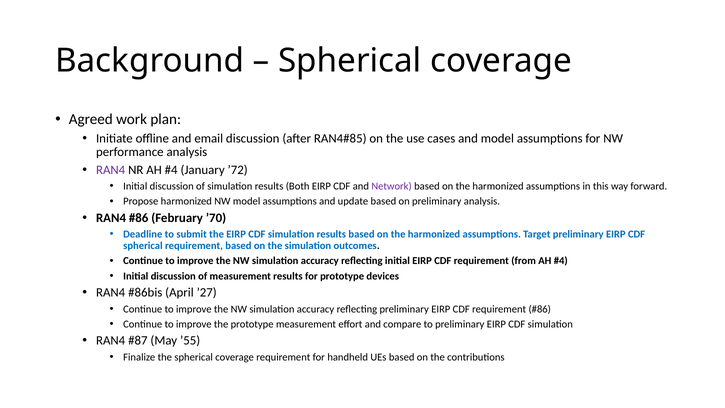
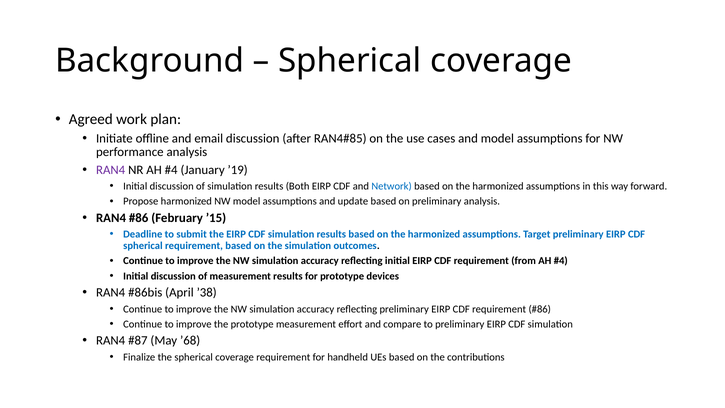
’72: ’72 -> ’19 (238, 170)
Network colour: purple -> blue (392, 186)
’70: ’70 -> ’15 (216, 218)
’27: ’27 -> ’38 (207, 292)
’55: ’55 -> ’68 (190, 340)
